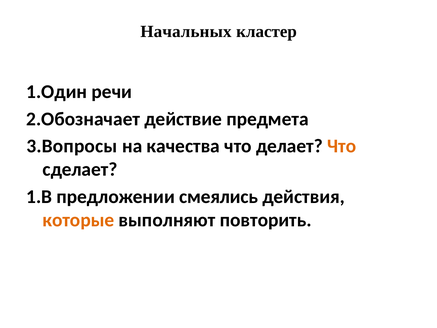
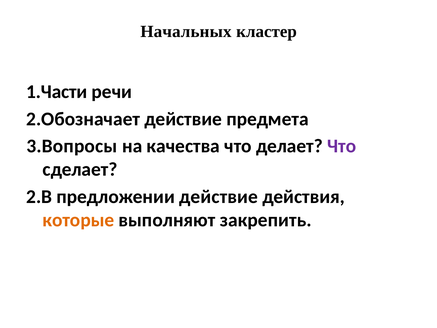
1.Один: 1.Один -> 1.Части (57, 92)
Что colour: orange -> purple (342, 146)
1.В: 1.В -> 2.В (39, 197)
предложении смеялись: смеялись -> действие (219, 197)
повторить: повторить -> закрепить (266, 220)
